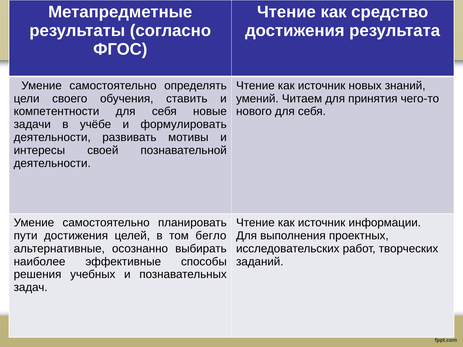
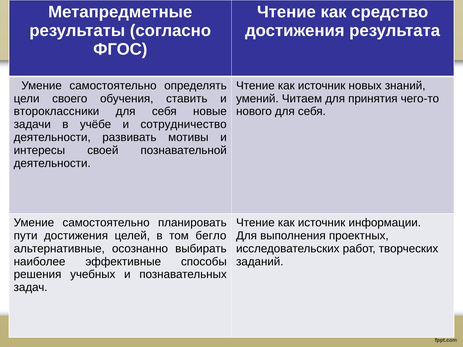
компетентности: компетентности -> второклассники (56, 112)
формулировать: формулировать -> сотрудничество (184, 125)
